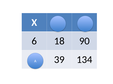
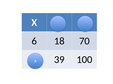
90: 90 -> 70 (84, 41)
134: 134 -> 100 (84, 60)
